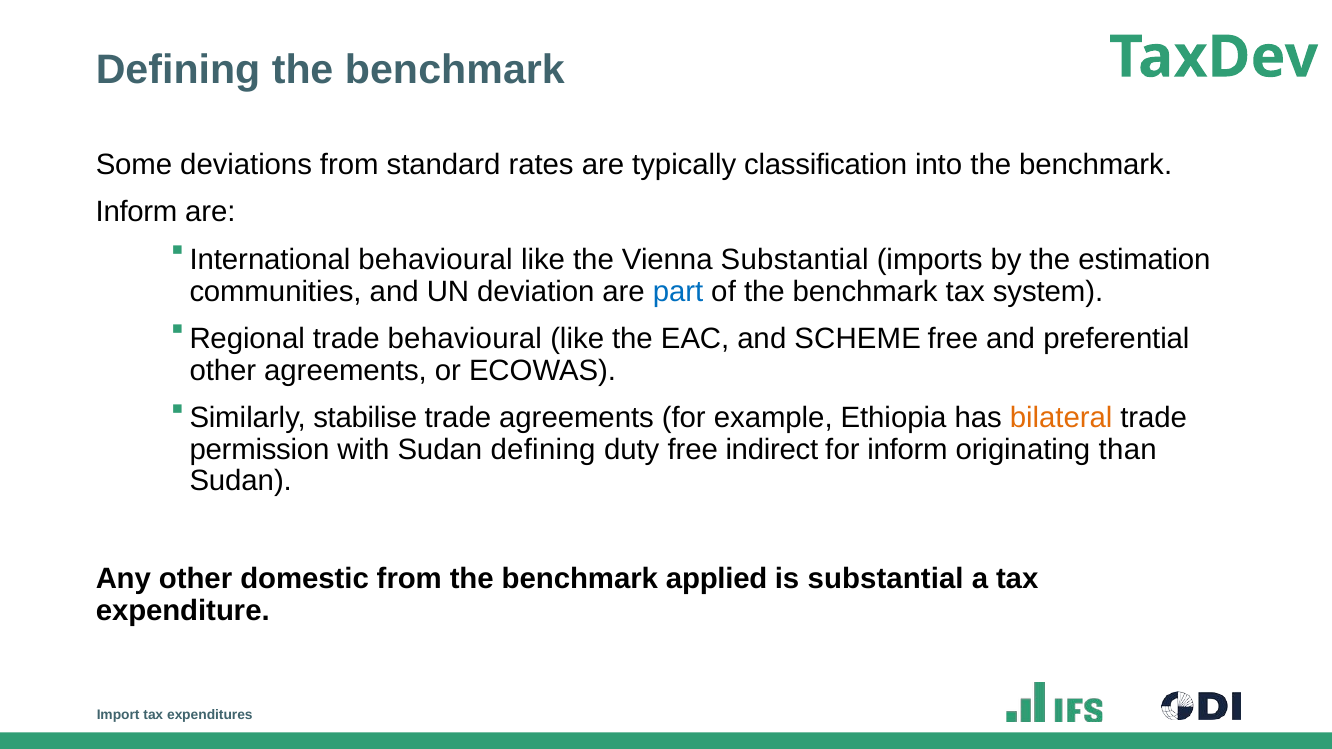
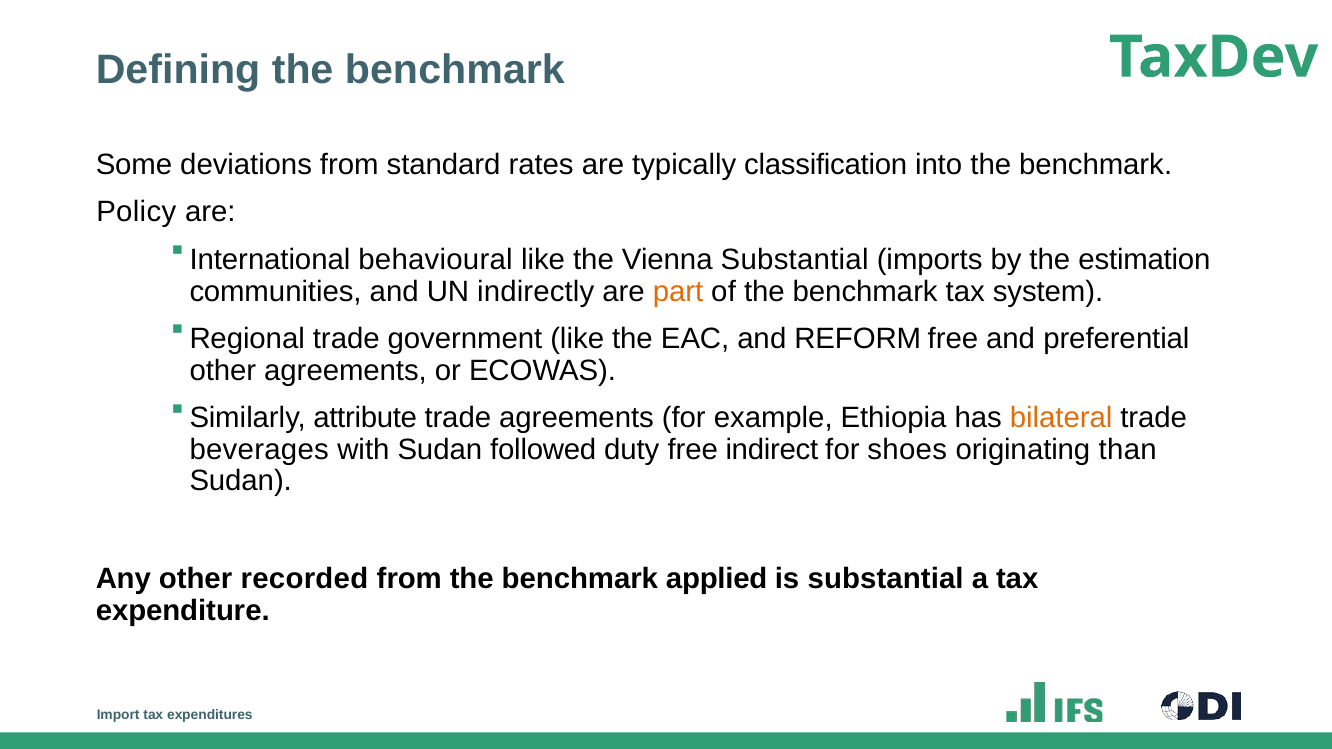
Inform: Inform -> Policy (136, 212)
deviation: deviation -> indirectly (536, 291)
part colour: blue -> orange (678, 291)
trade behavioural: behavioural -> government (465, 339)
SCHEME: SCHEME -> REFORM (858, 339)
stabilise: stabilise -> attribute (365, 418)
permission: permission -> beverages (259, 450)
Sudan defining: defining -> followed (543, 450)
for inform: inform -> shoes (907, 450)
domestic: domestic -> recorded (304, 580)
